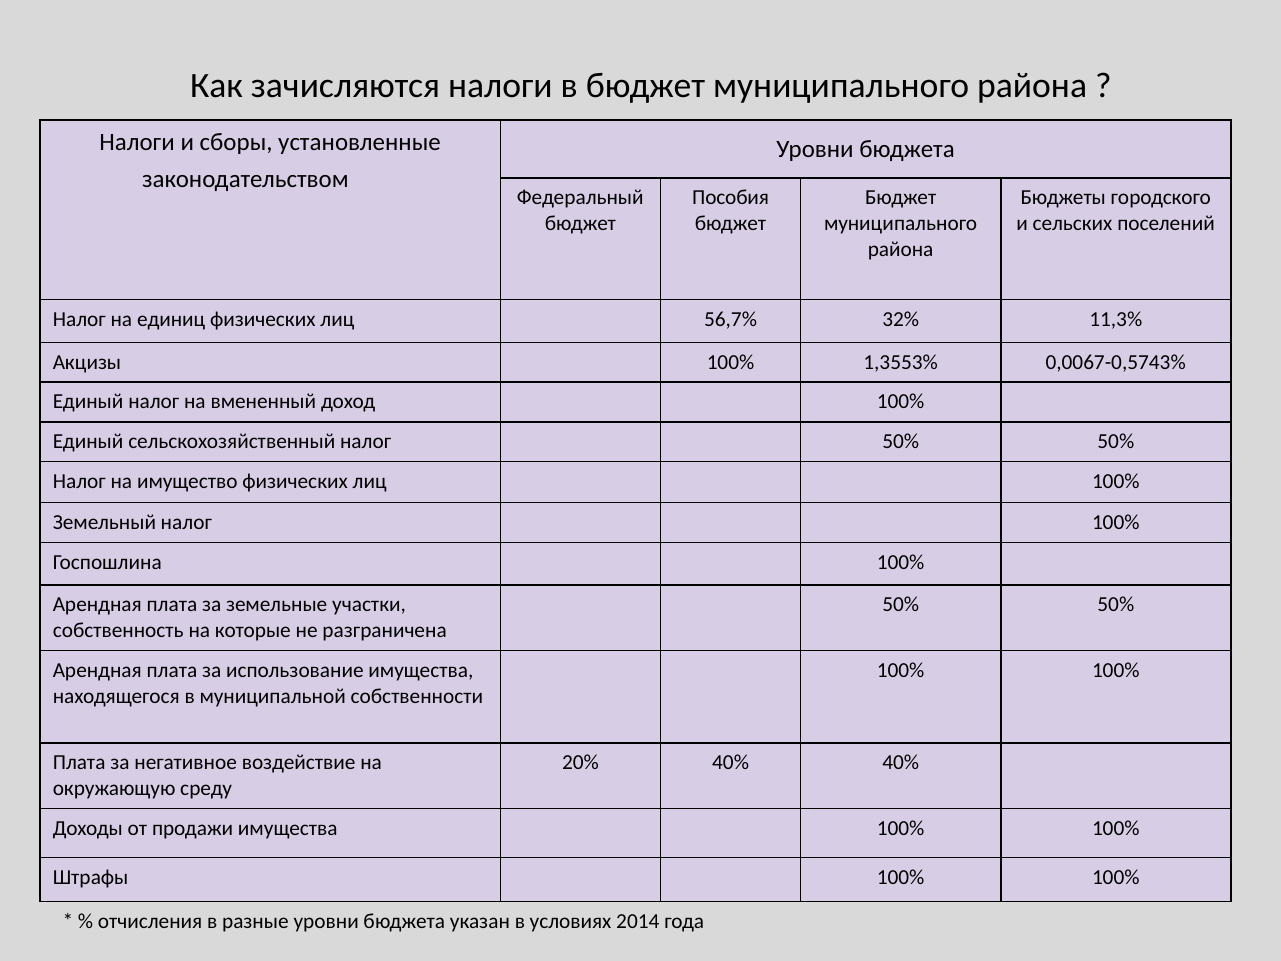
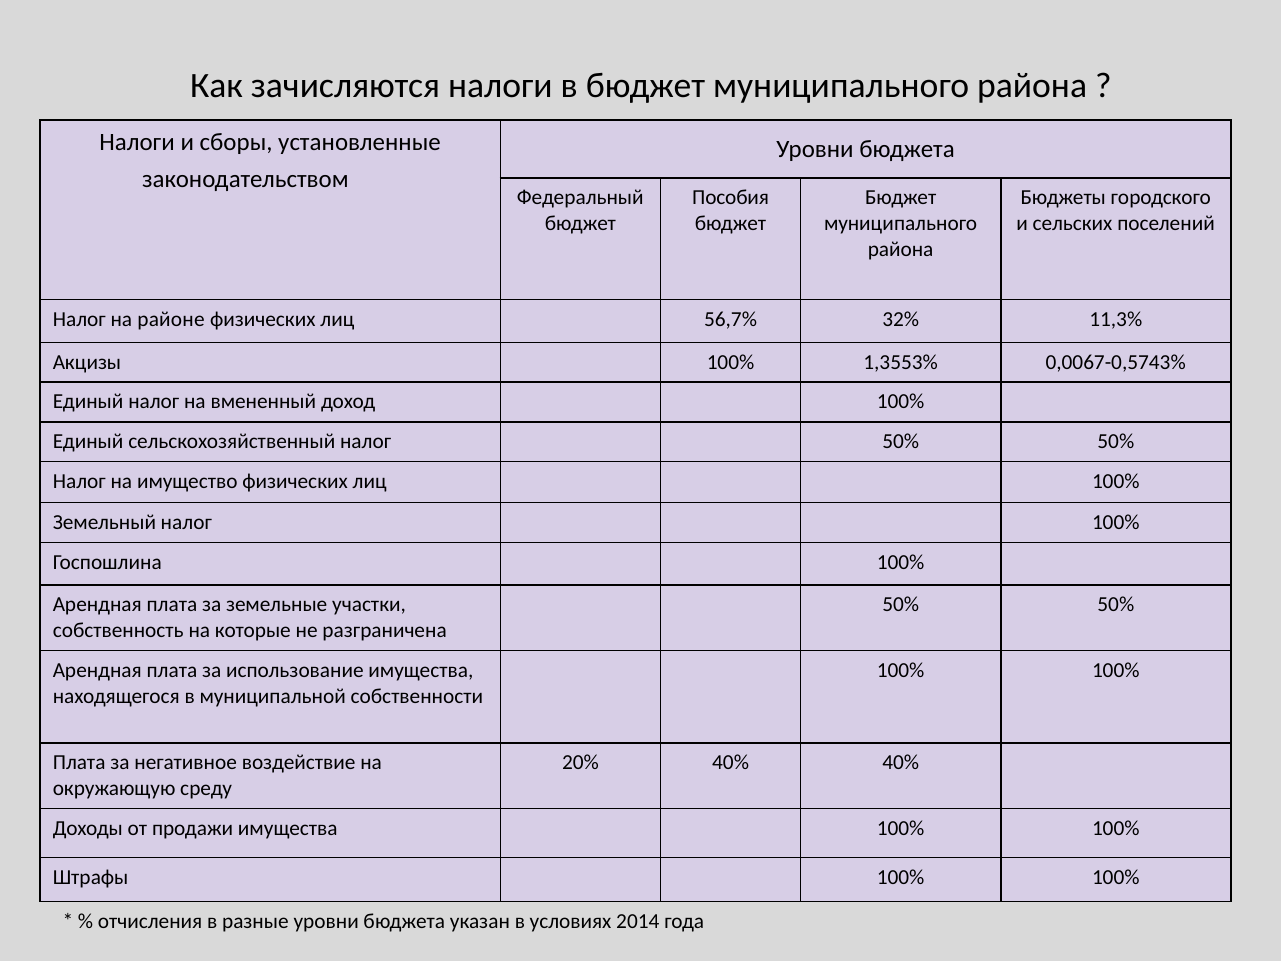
единиц: единиц -> районе (171, 319)
